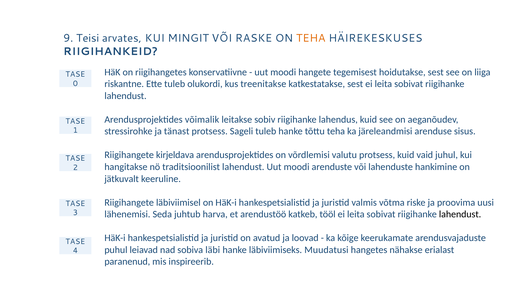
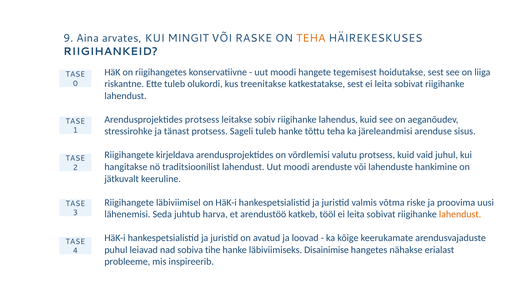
Teisi: Teisi -> Aina (88, 38)
Arendusprojektides võimalik: võimalik -> protsess (202, 120)
lahendust colour: black -> orange (460, 215)
läbi: läbi -> tihe (213, 250)
Muudatusi: Muudatusi -> Disainimise (327, 250)
paranenud: paranenud -> probleeme (127, 262)
